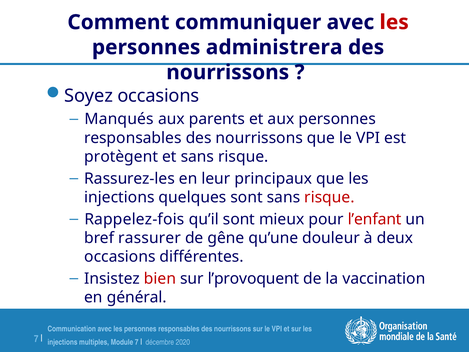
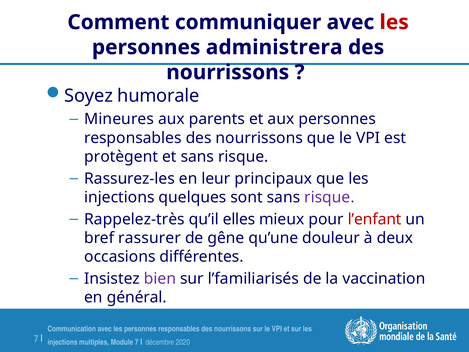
Soyez occasions: occasions -> humorale (158, 96)
Manqués: Manqués -> Mineures (119, 119)
risque colour: red -> purple (329, 197)
Rappelez-fois: Rappelez-fois -> Rappelez-très (134, 219)
qu’il sont: sont -> elles (239, 219)
bien colour: red -> purple (160, 278)
l’provoquent: l’provoquent -> l’familiarisés (253, 278)
